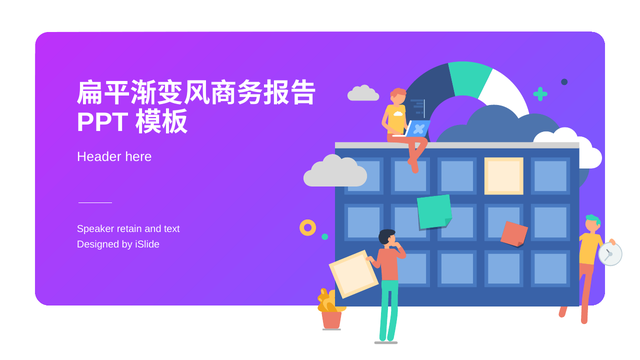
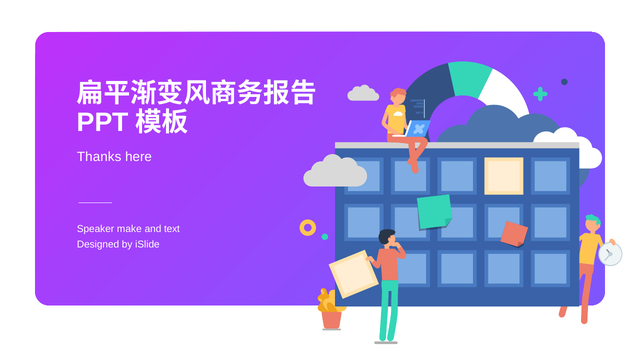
Header: Header -> Thanks (99, 157)
retain: retain -> make (129, 229)
